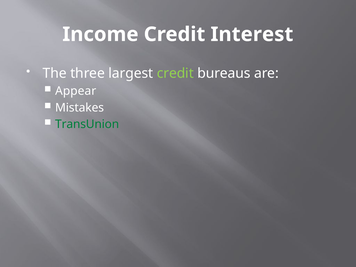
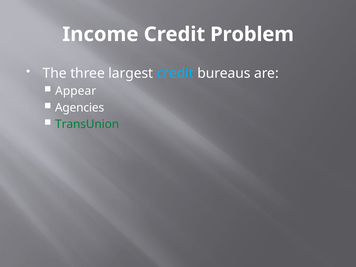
Interest: Interest -> Problem (252, 34)
credit colour: light green -> light blue (175, 73)
Mistakes: Mistakes -> Agencies (80, 108)
